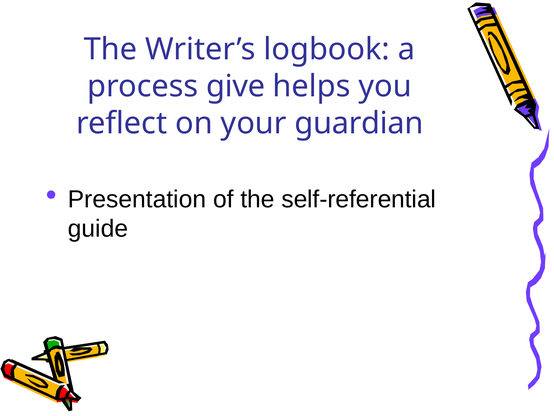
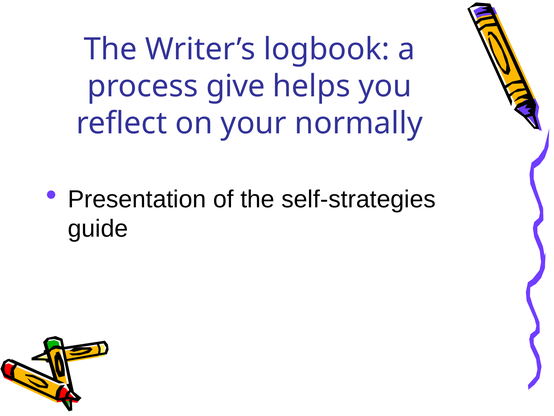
guardian: guardian -> normally (359, 123)
self-referential: self-referential -> self-strategies (359, 199)
